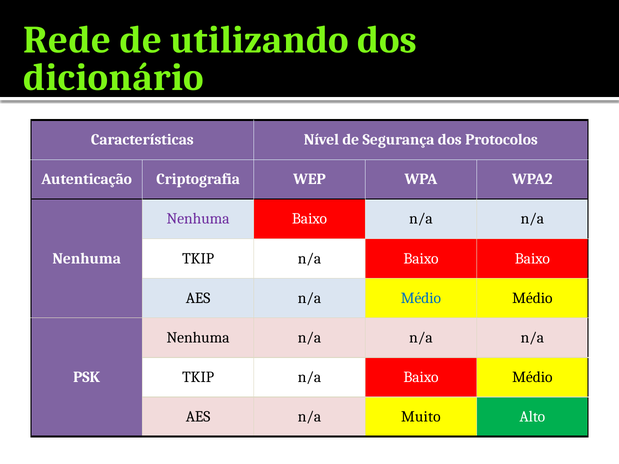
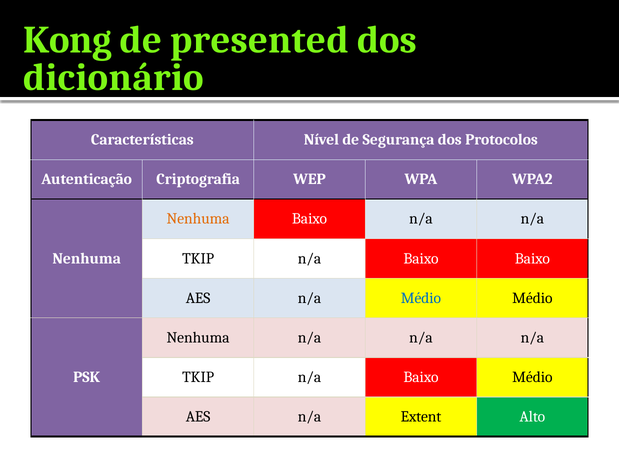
Rede: Rede -> Kong (68, 40)
utilizando: utilizando -> presented (259, 40)
Nenhuma colour: purple -> orange (198, 219)
Muito: Muito -> Extent (421, 417)
